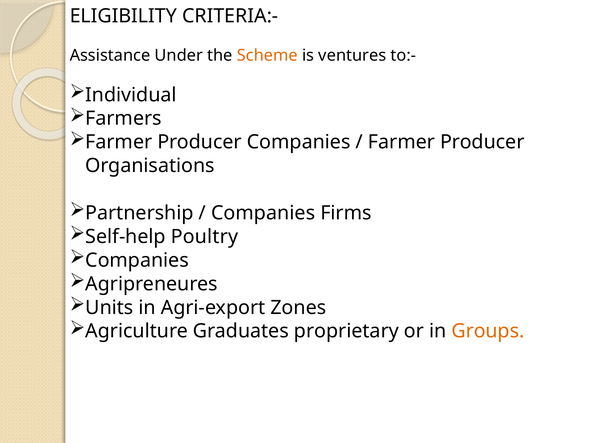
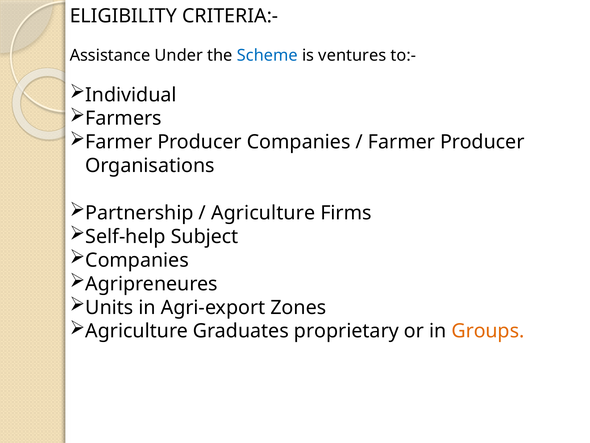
Scheme colour: orange -> blue (267, 55)
Companies: Companies -> Agriculture (263, 213)
Poultry: Poultry -> Subject (205, 236)
